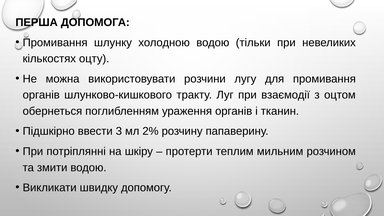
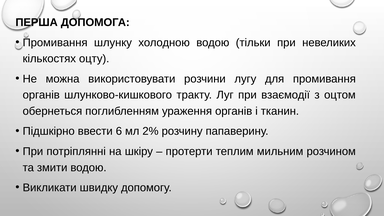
3: 3 -> 6 (119, 131)
